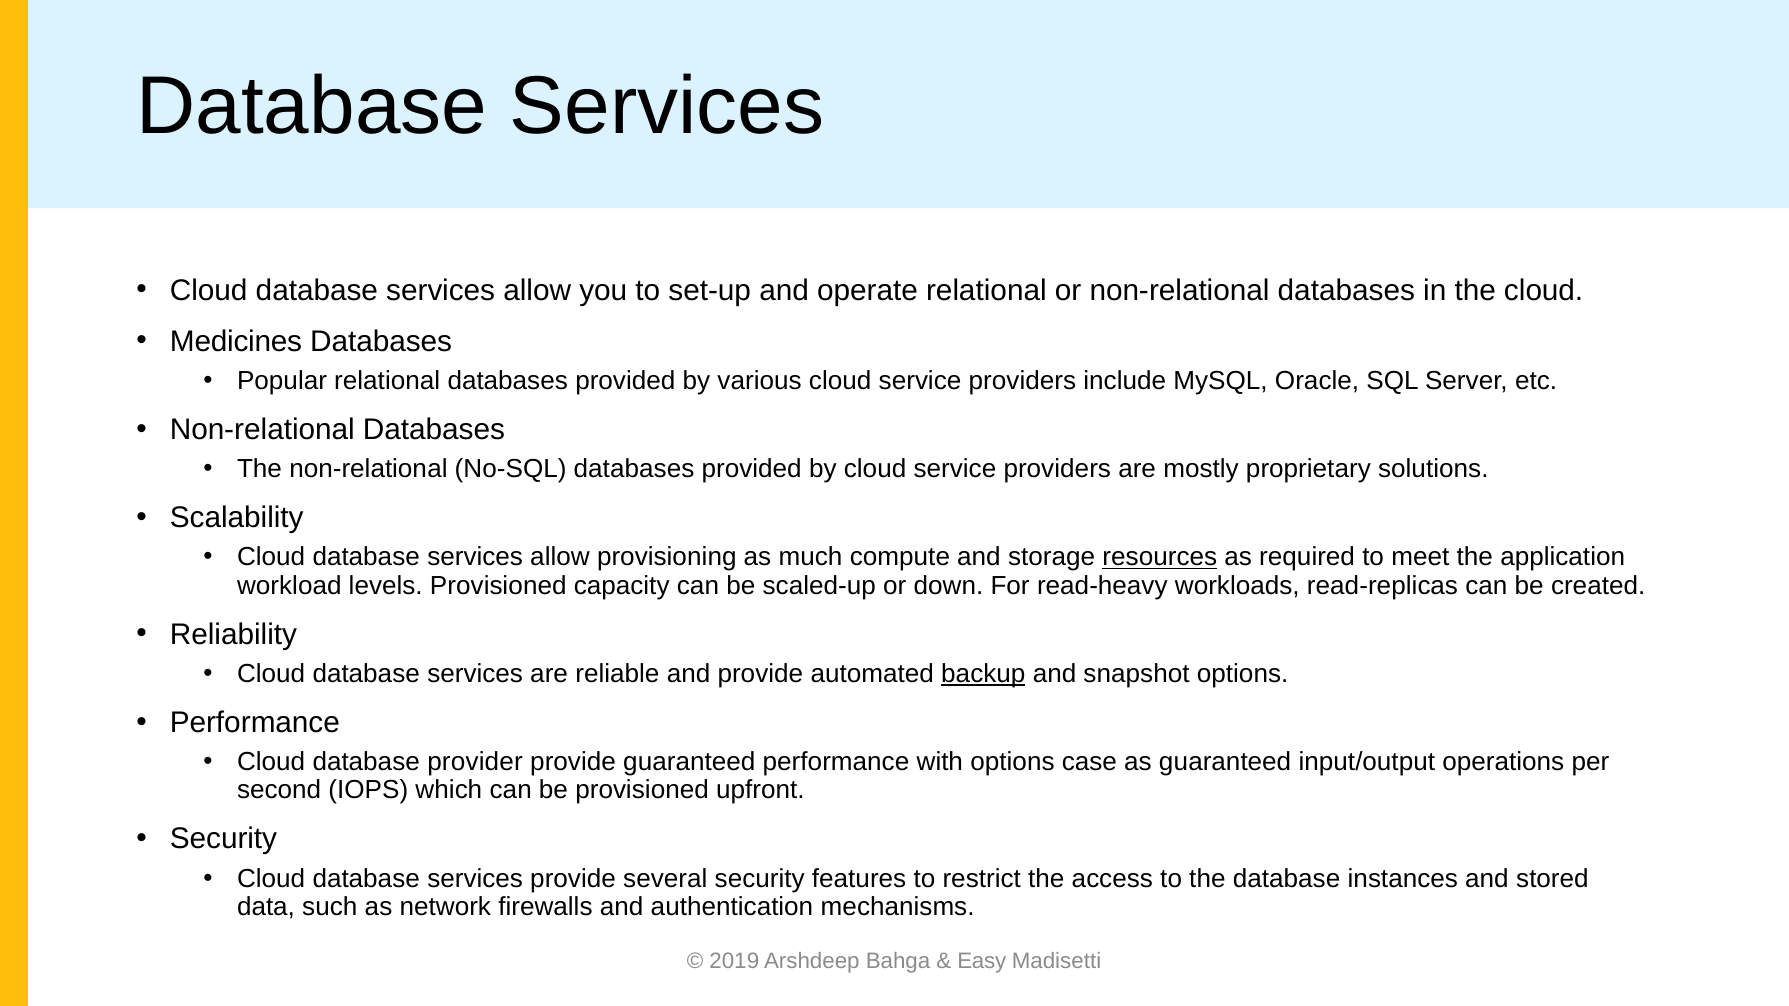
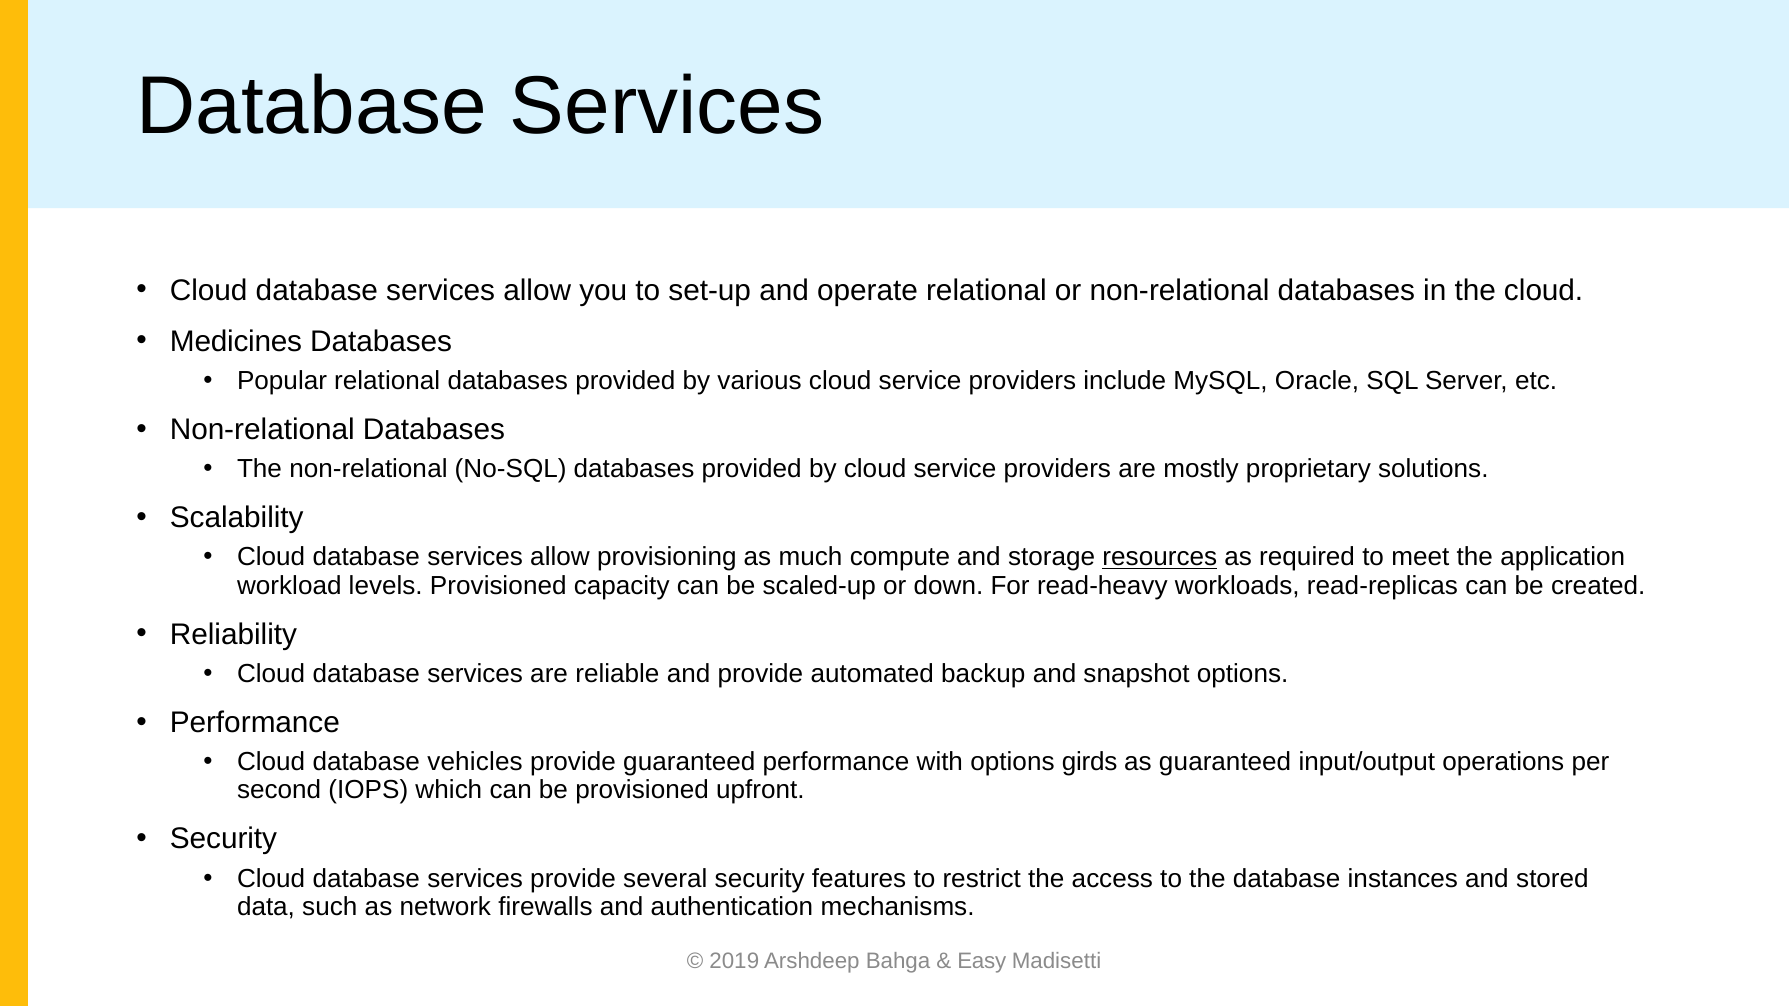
backup underline: present -> none (983, 674)
provider: provider -> vehicles (475, 762)
case: case -> girds (1090, 762)
